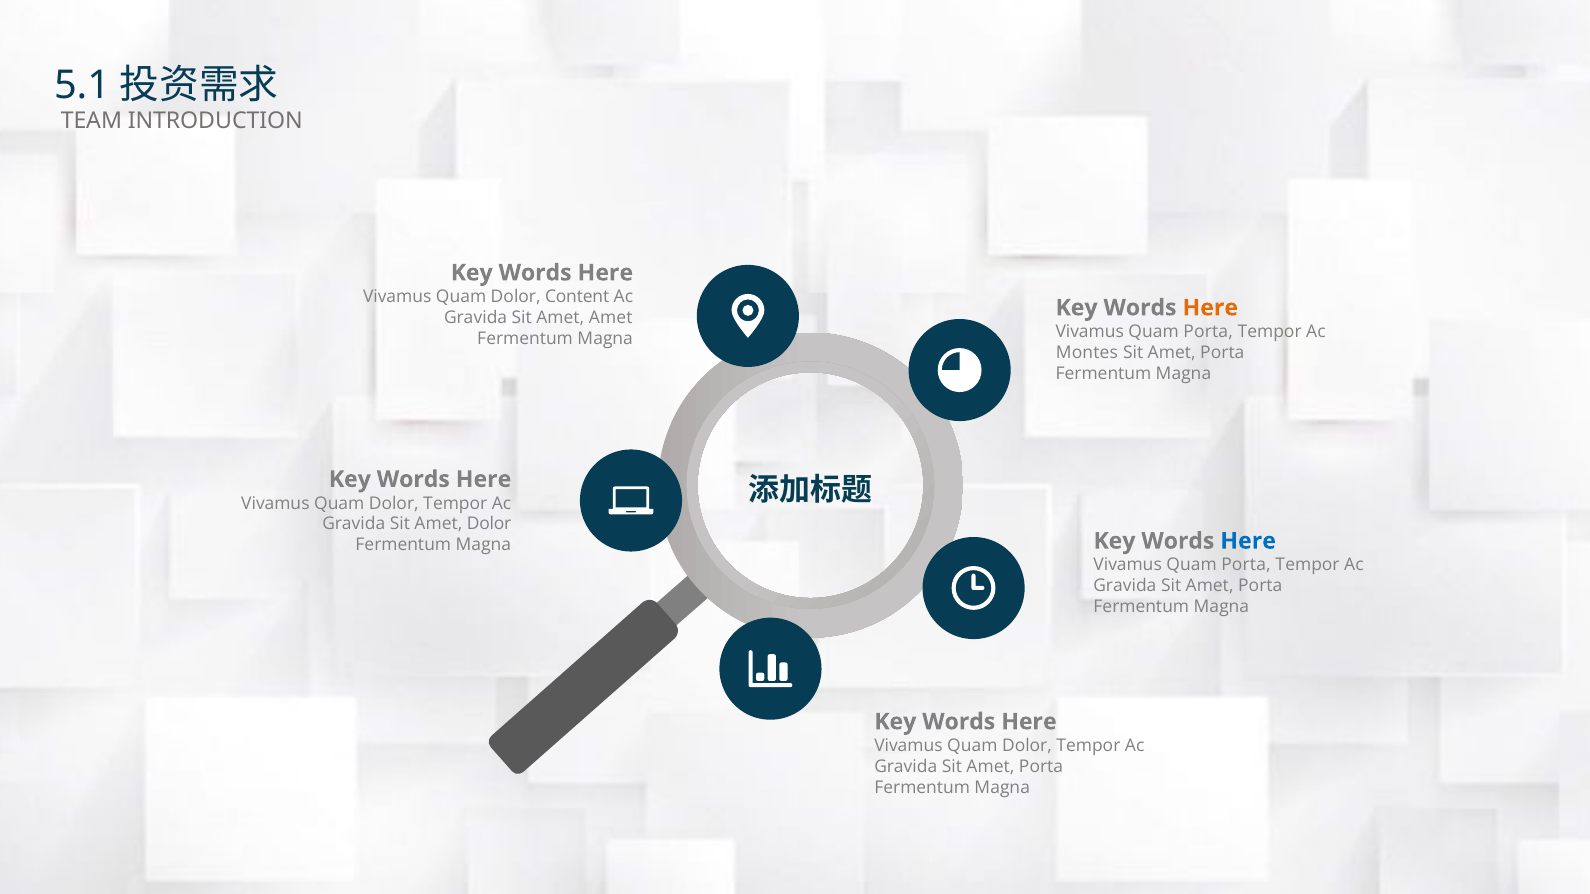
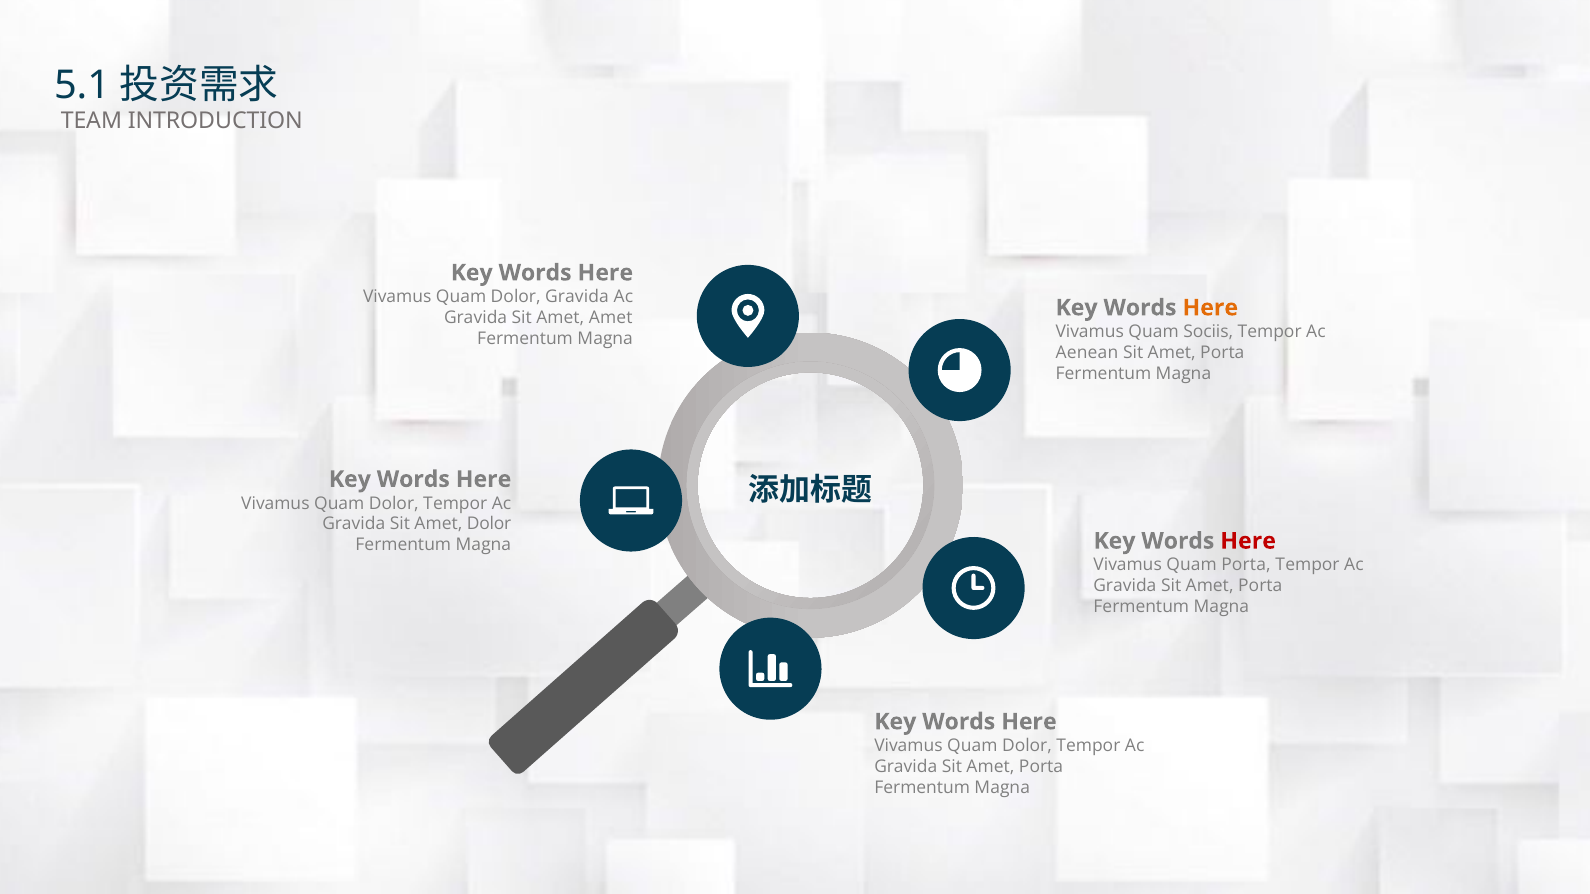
Dolor Content: Content -> Gravida (577, 297)
Porta: Porta -> Sociis (1208, 332)
Montes: Montes -> Aenean (1087, 353)
Here colour: blue -> red (1248, 541)
